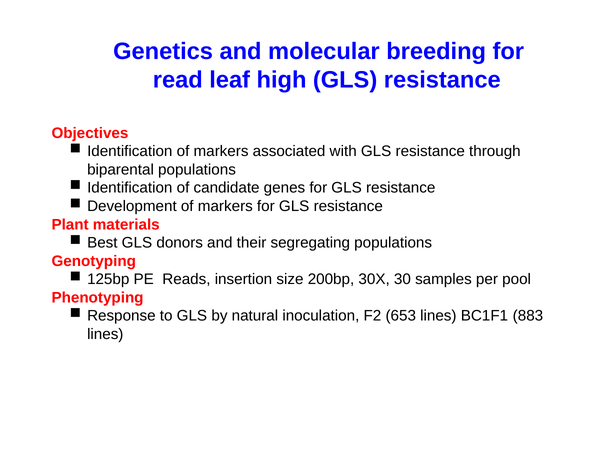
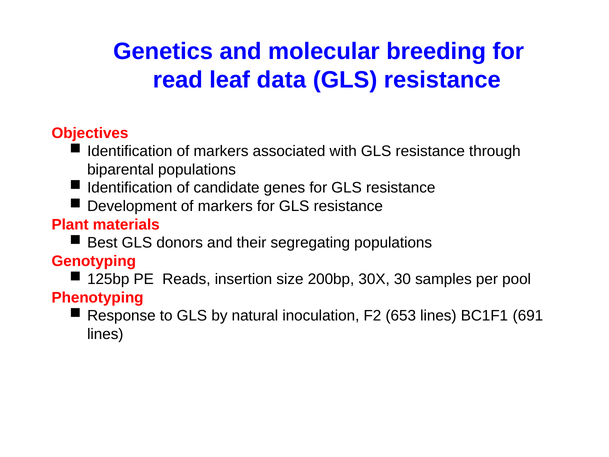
high: high -> data (281, 80)
883: 883 -> 691 (528, 316)
